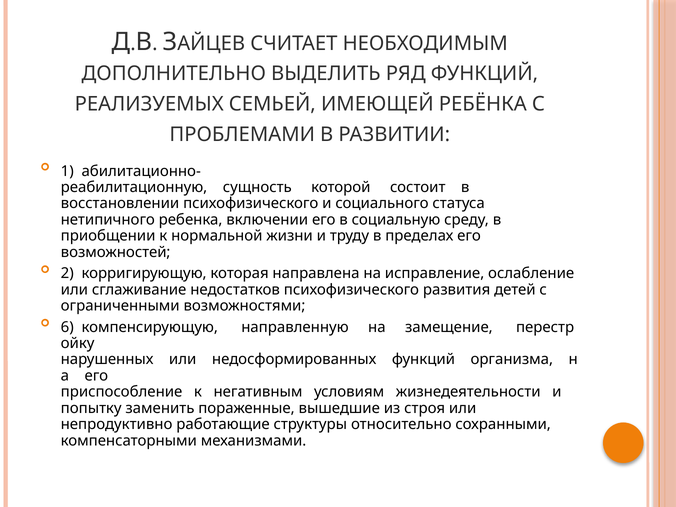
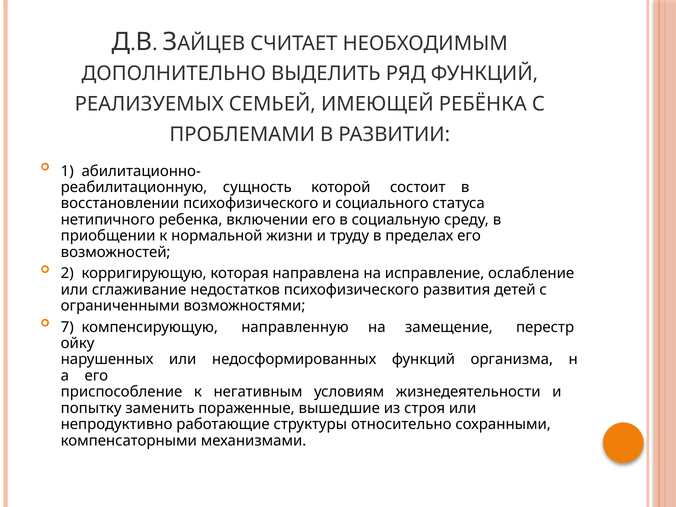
6: 6 -> 7 (67, 327)
